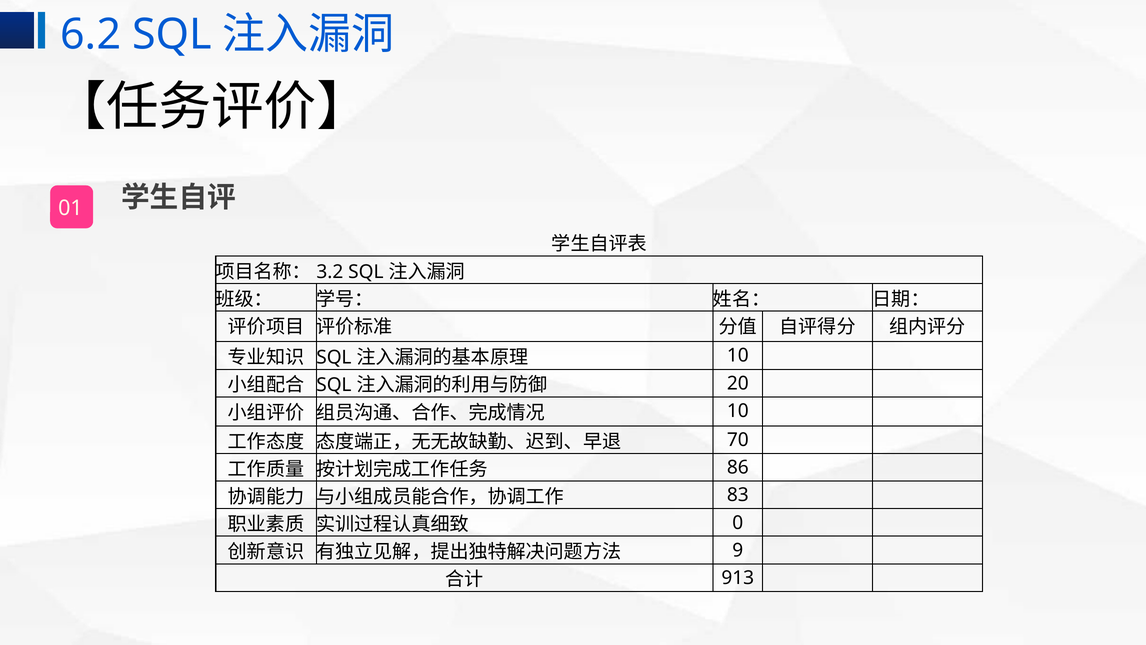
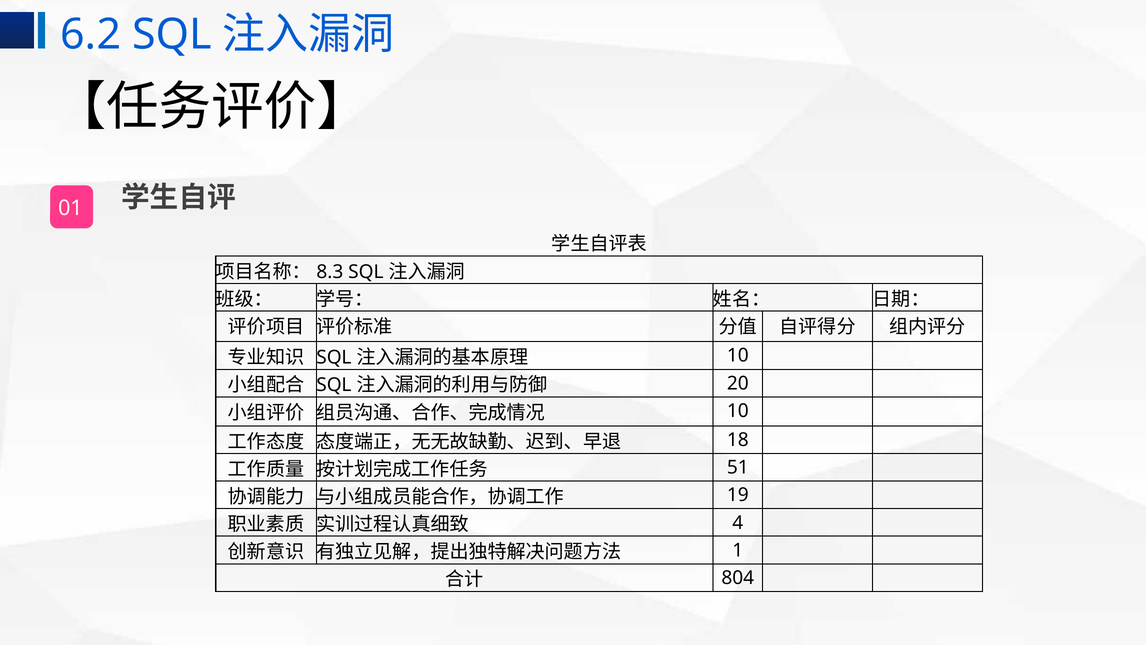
3.2: 3.2 -> 8.3 (330, 272)
70: 70 -> 18 (738, 440)
86: 86 -> 51 (738, 467)
83: 83 -> 19 (738, 495)
0: 0 -> 4 (738, 522)
9: 9 -> 1 (738, 550)
913: 913 -> 804 (738, 577)
